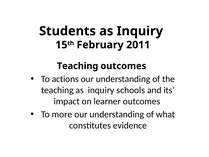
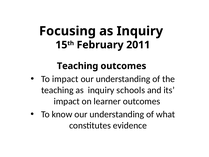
Students: Students -> Focusing (67, 31)
To actions: actions -> impact (65, 79)
more: more -> know (62, 114)
